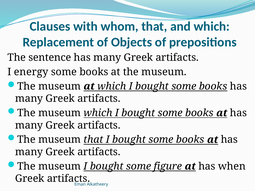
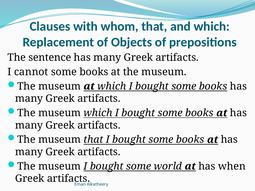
energy: energy -> cannot (31, 72)
figure: figure -> world (168, 166)
